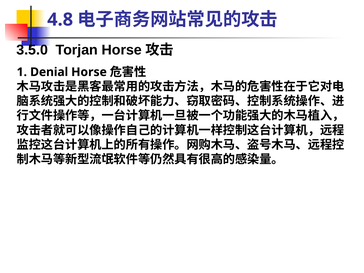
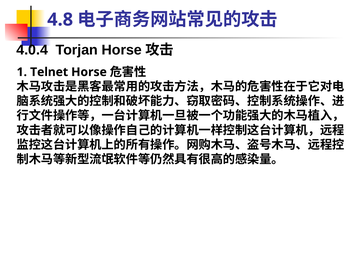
3.5.0: 3.5.0 -> 4.0.4 (32, 50)
Denial: Denial -> Telnet (49, 72)
